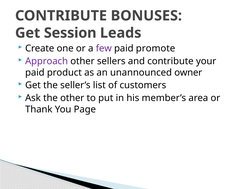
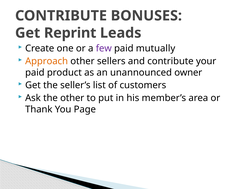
Session: Session -> Reprint (70, 33)
promote: promote -> mutually (156, 48)
Approach colour: purple -> orange (47, 61)
